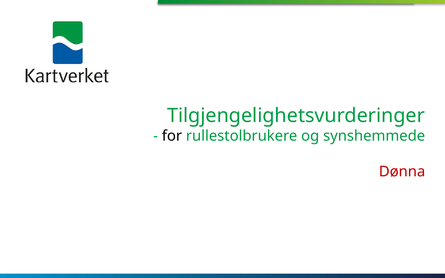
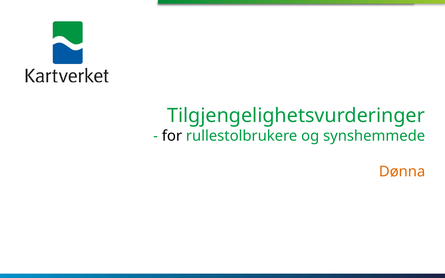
Dønna colour: red -> orange (402, 172)
